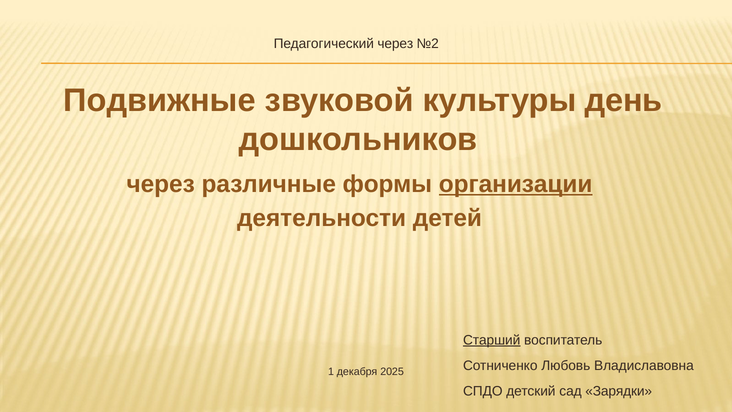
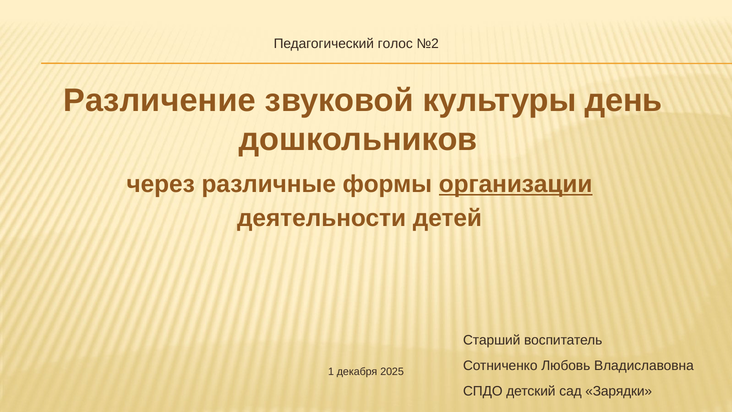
Педагогический через: через -> голос (395, 44)
Подвижные: Подвижные -> Различение (160, 100)
Старший underline: present -> none (492, 340)
